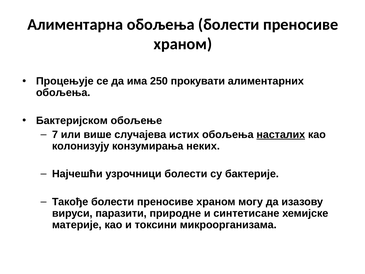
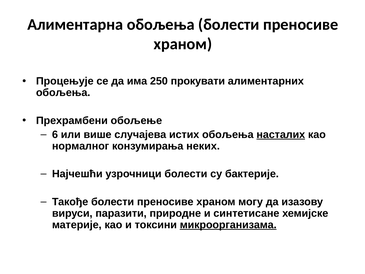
Бактеријском: Бактеријском -> Прехрамбени (72, 120)
7: 7 -> 6 (55, 134)
колонизују: колонизују -> нормалног (81, 146)
микроорганизама underline: none -> present (228, 225)
